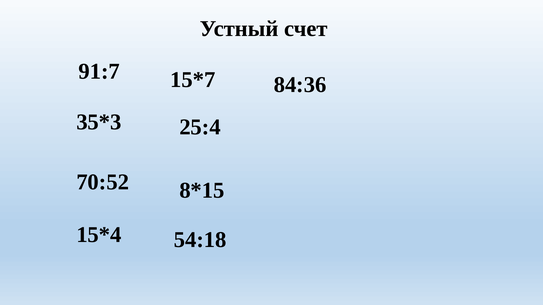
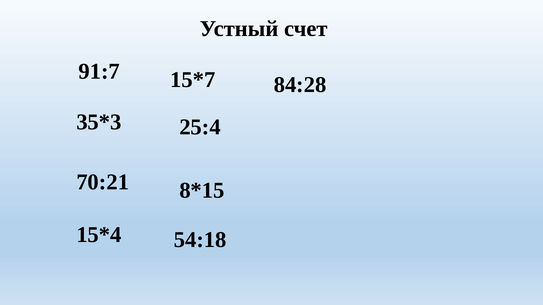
84:36: 84:36 -> 84:28 (300, 85)
70:52: 70:52 -> 70:21 (103, 182)
